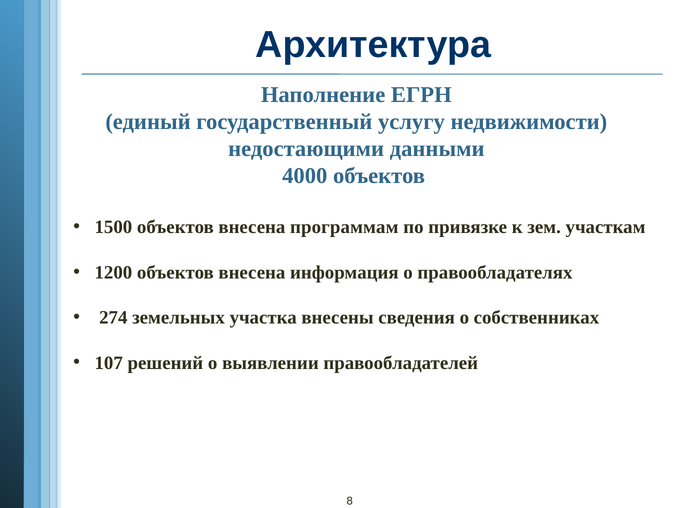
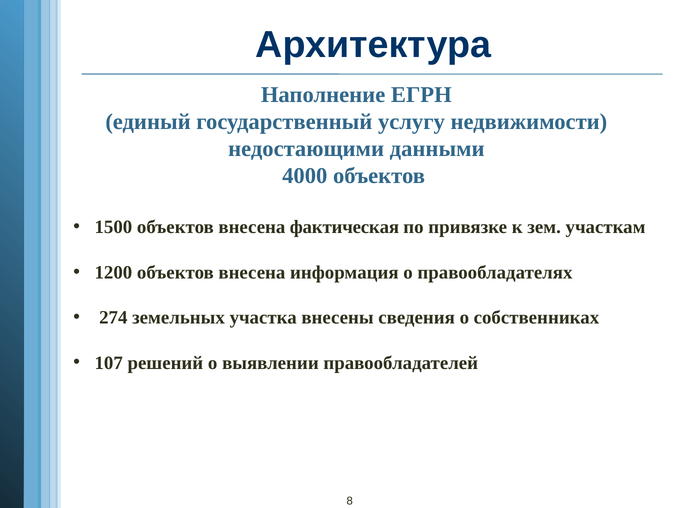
программам: программам -> фактическая (344, 228)
